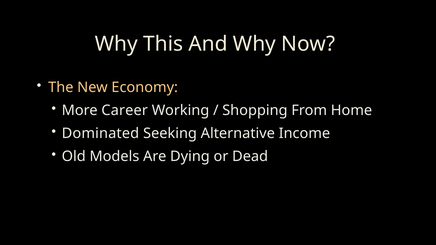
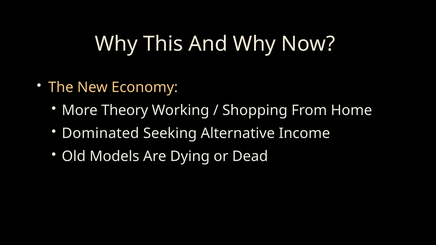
Career: Career -> Theory (125, 110)
